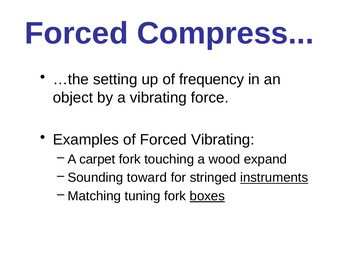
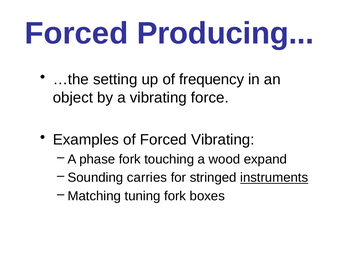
Compress: Compress -> Producing (225, 34)
carpet: carpet -> phase (97, 159)
toward: toward -> carries (147, 178)
boxes underline: present -> none (207, 196)
